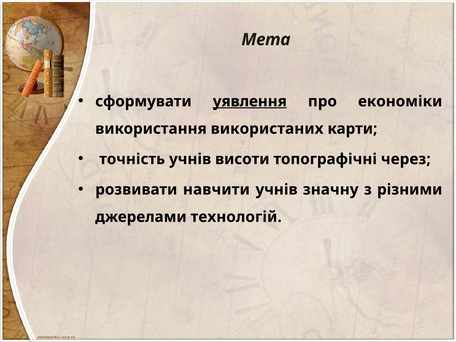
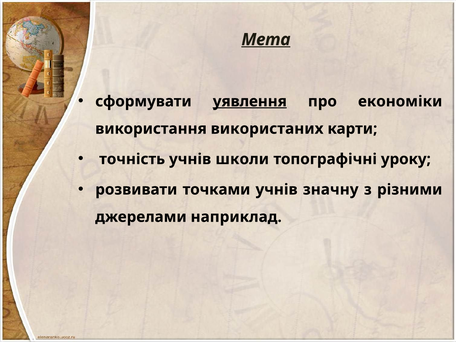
Мета underline: none -> present (266, 40)
висоти: висоти -> школи (242, 159)
через: через -> уроку (406, 159)
навчити: навчити -> точками (216, 190)
технологій: технологій -> наприклад (236, 217)
